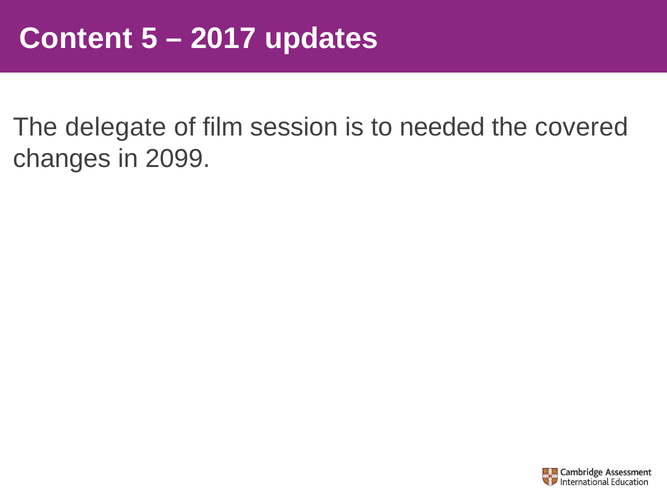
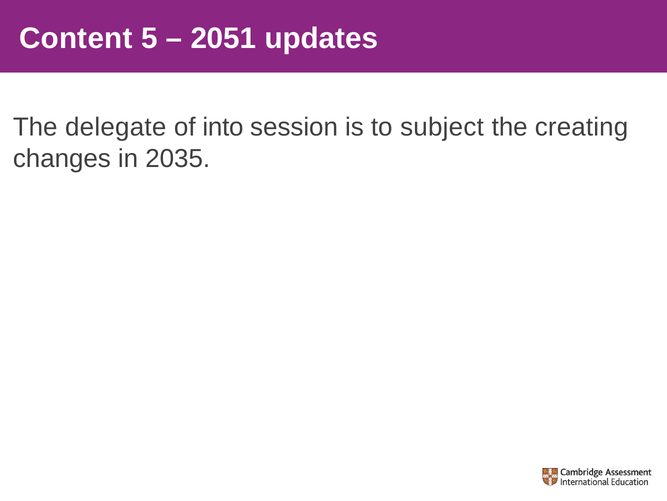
2017: 2017 -> 2051 (223, 38)
film: film -> into (223, 127)
needed: needed -> subject (442, 127)
covered: covered -> creating (582, 127)
2099: 2099 -> 2035 (178, 158)
